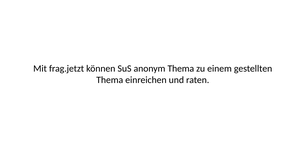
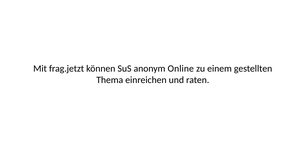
anonym Thema: Thema -> Online (181, 69)
